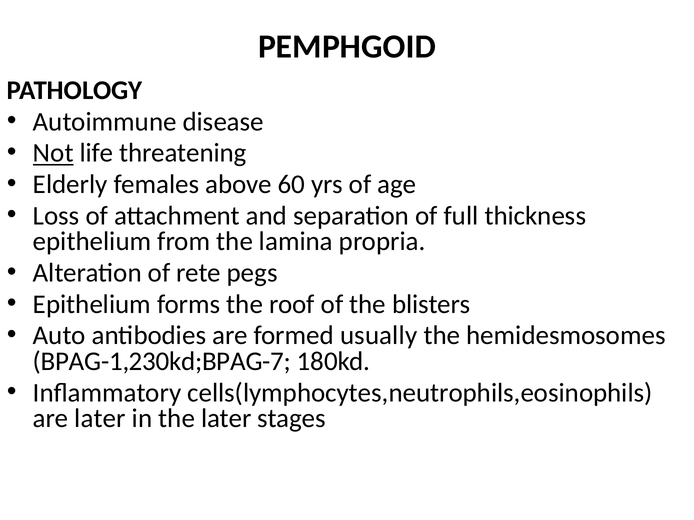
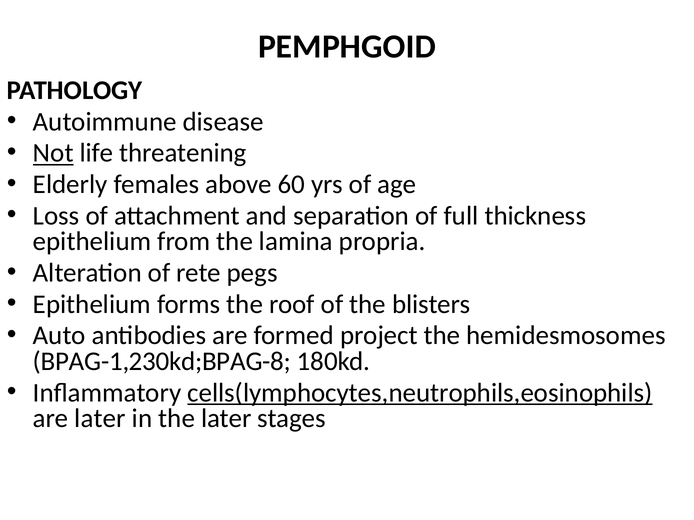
usually: usually -> project (379, 336)
BPAG-1,230kd;BPAG-7: BPAG-1,230kd;BPAG-7 -> BPAG-1,230kd;BPAG-8 (162, 362)
cells(lymphocytes,neutrophils,eosinophils underline: none -> present (420, 393)
